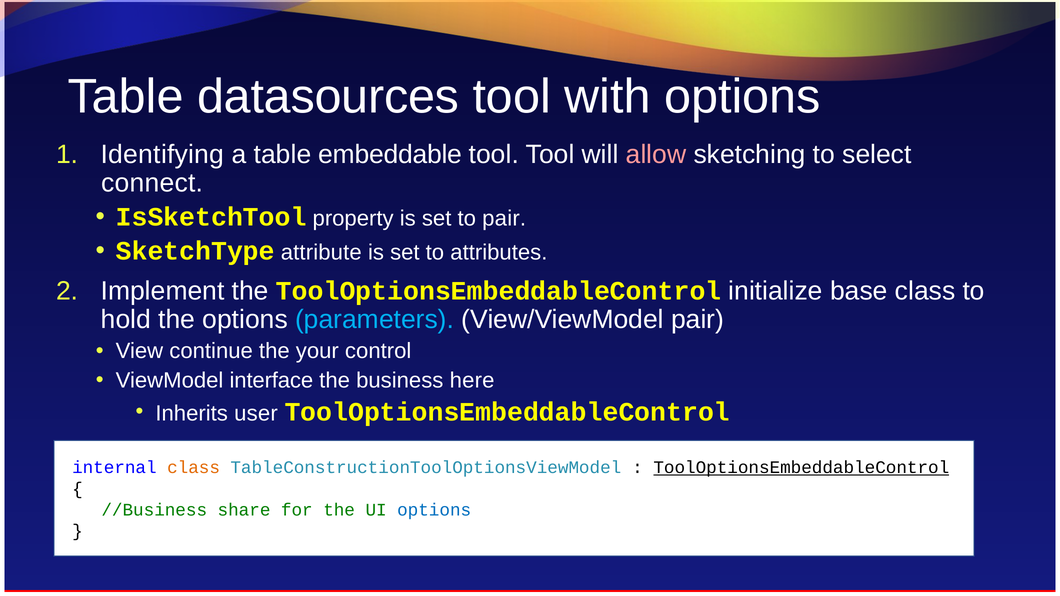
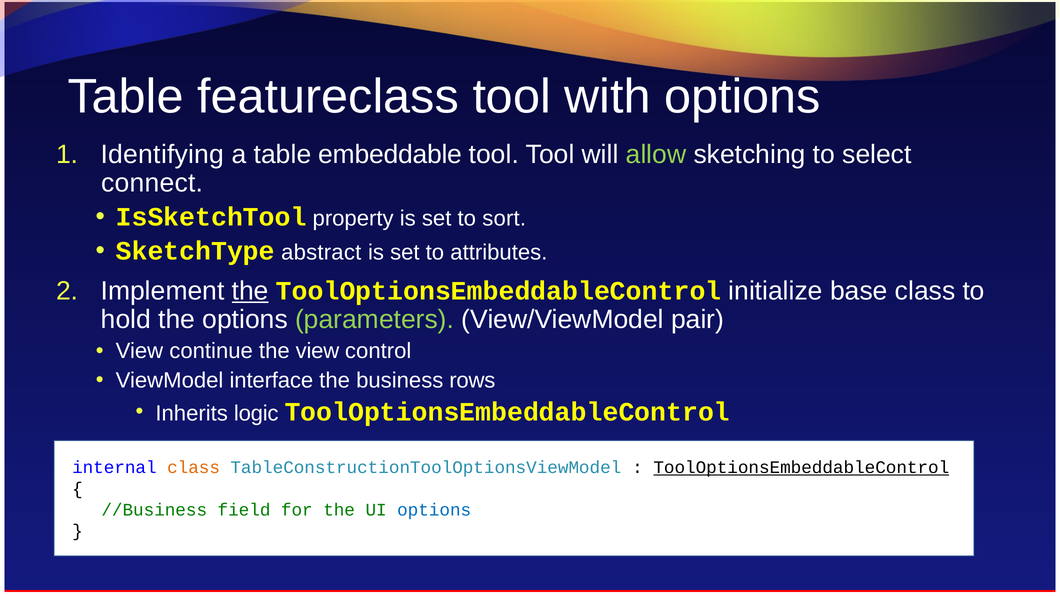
datasources: datasources -> featureclass (328, 97)
allow colour: pink -> light green (656, 154)
to pair: pair -> sort (504, 219)
attribute: attribute -> abstract (321, 253)
the underline: none -> present (250, 291)
parameters colour: light blue -> light green (375, 320)
the your: your -> view (317, 351)
here: here -> rows (472, 381)
user: user -> logic (256, 414)
share: share -> field (244, 510)
